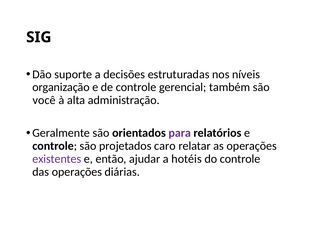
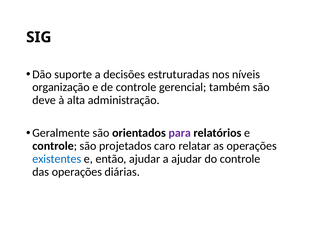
você: você -> deve (44, 100)
existentes colour: purple -> blue (57, 159)
a hotéis: hotéis -> ajudar (187, 159)
